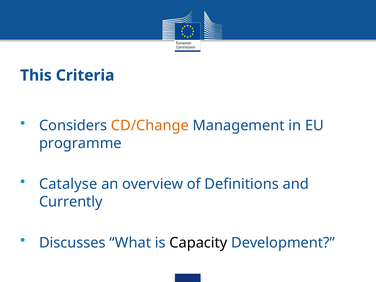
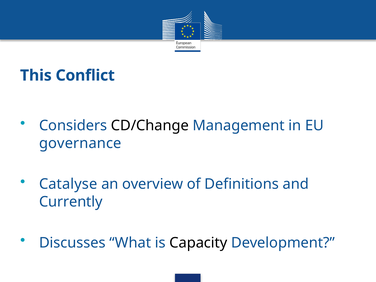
Criteria: Criteria -> Conflict (85, 75)
CD/Change colour: orange -> black (150, 126)
programme: programme -> governance (80, 143)
